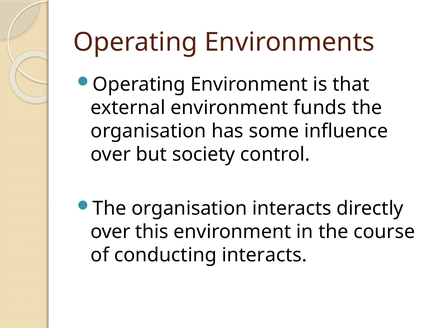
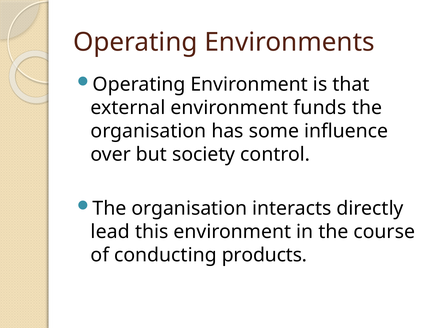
over: over -> lead (110, 232)
conducting interacts: interacts -> products (265, 255)
